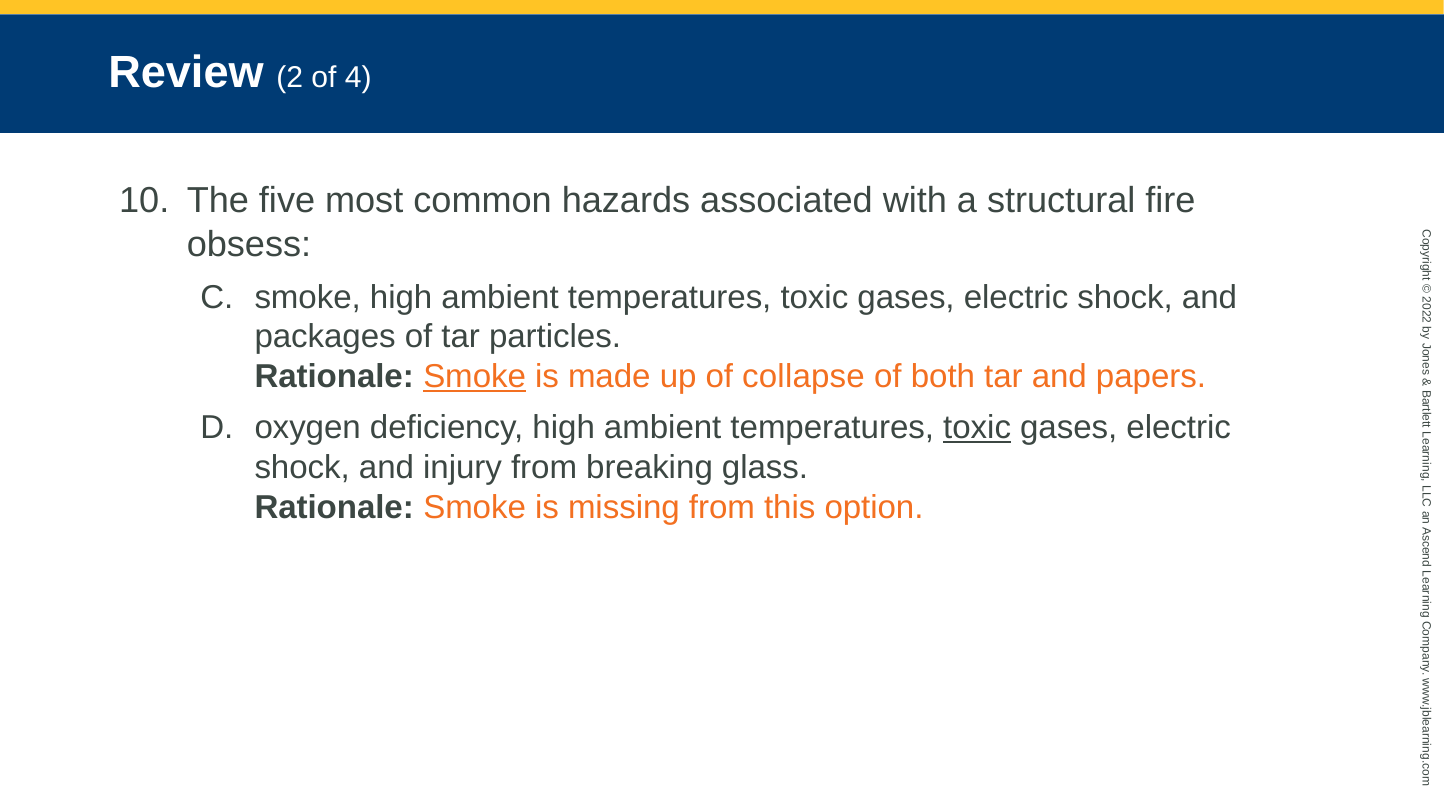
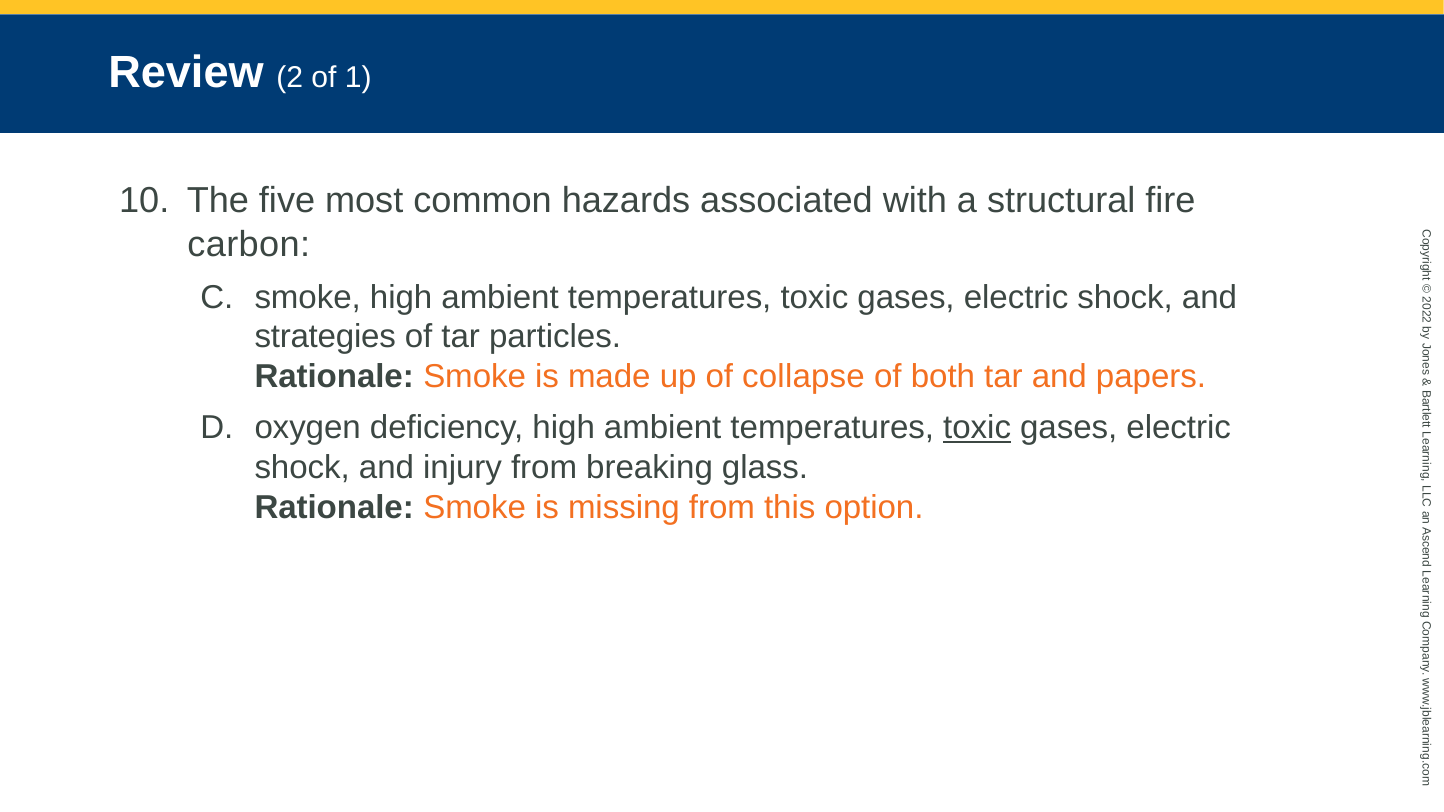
4: 4 -> 1 (358, 78)
obsess: obsess -> carbon (249, 244)
packages: packages -> strategies (325, 337)
Smoke underline: present -> none (475, 377)
